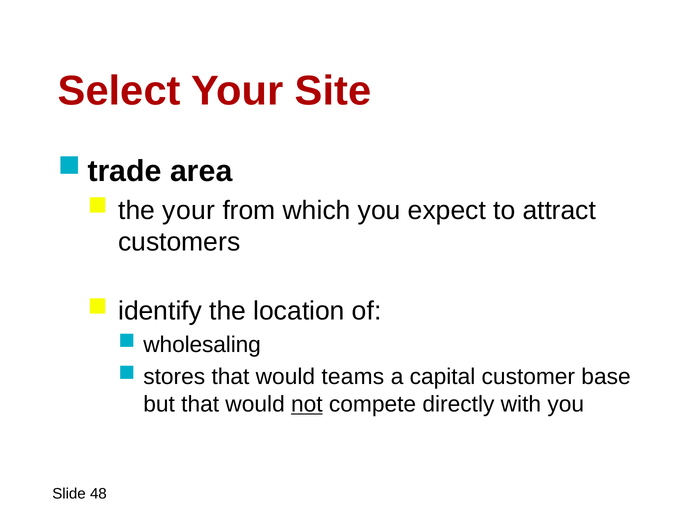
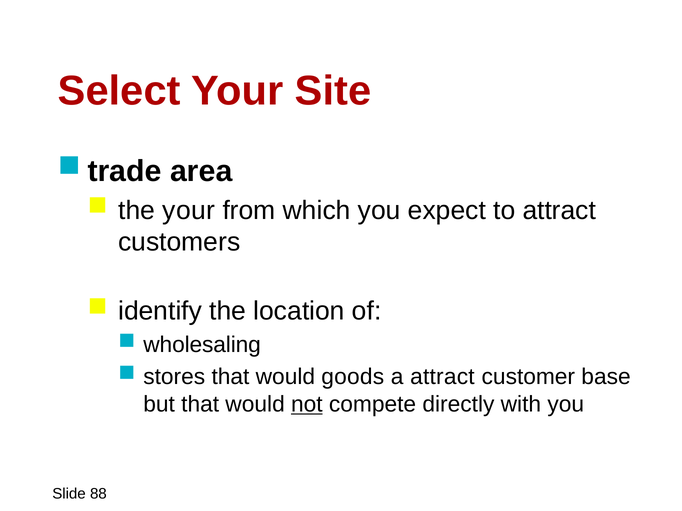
teams: teams -> goods (353, 377)
a capital: capital -> attract (442, 377)
48: 48 -> 88 (98, 494)
